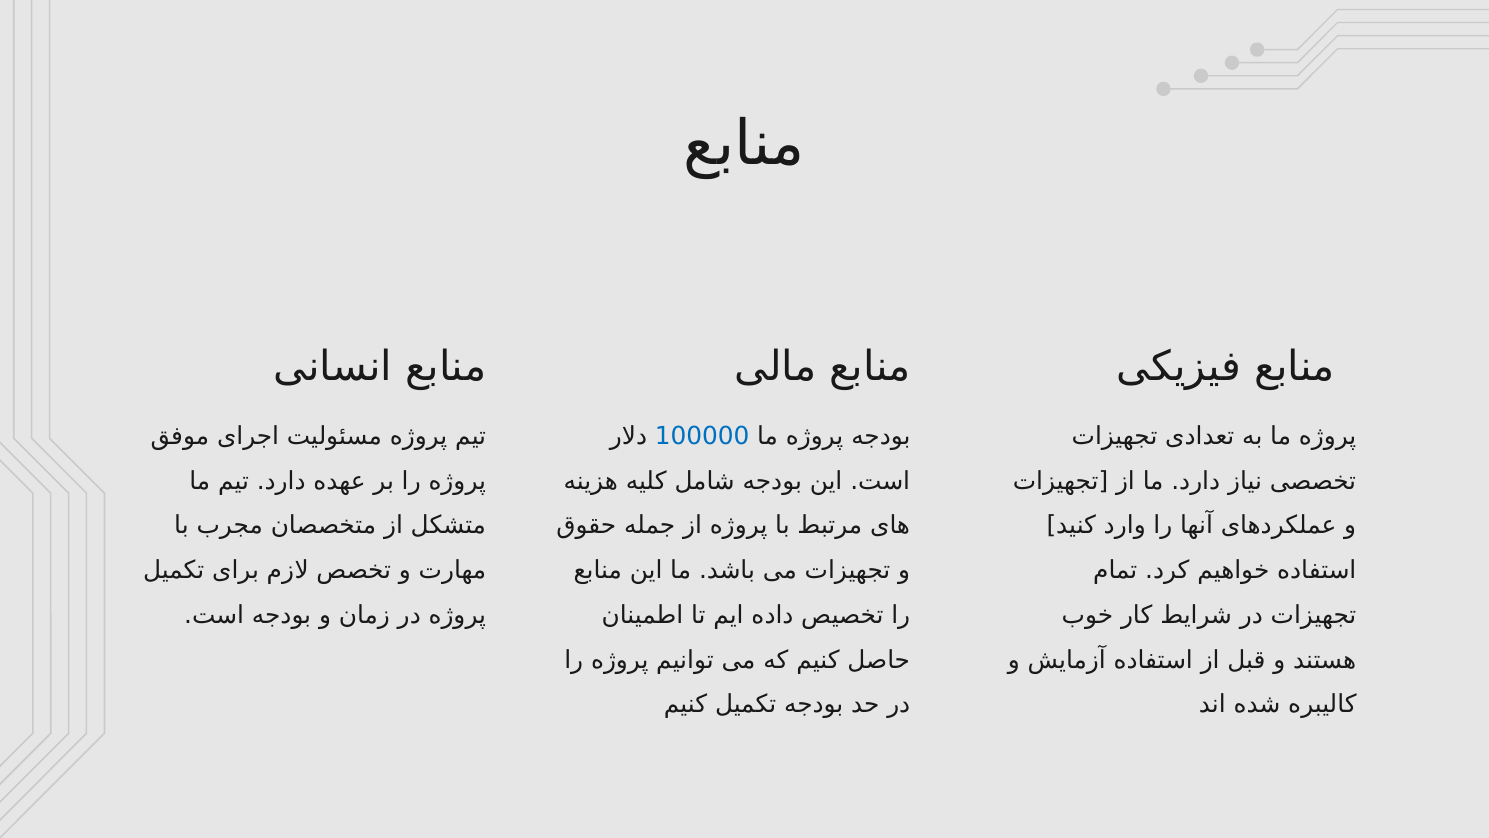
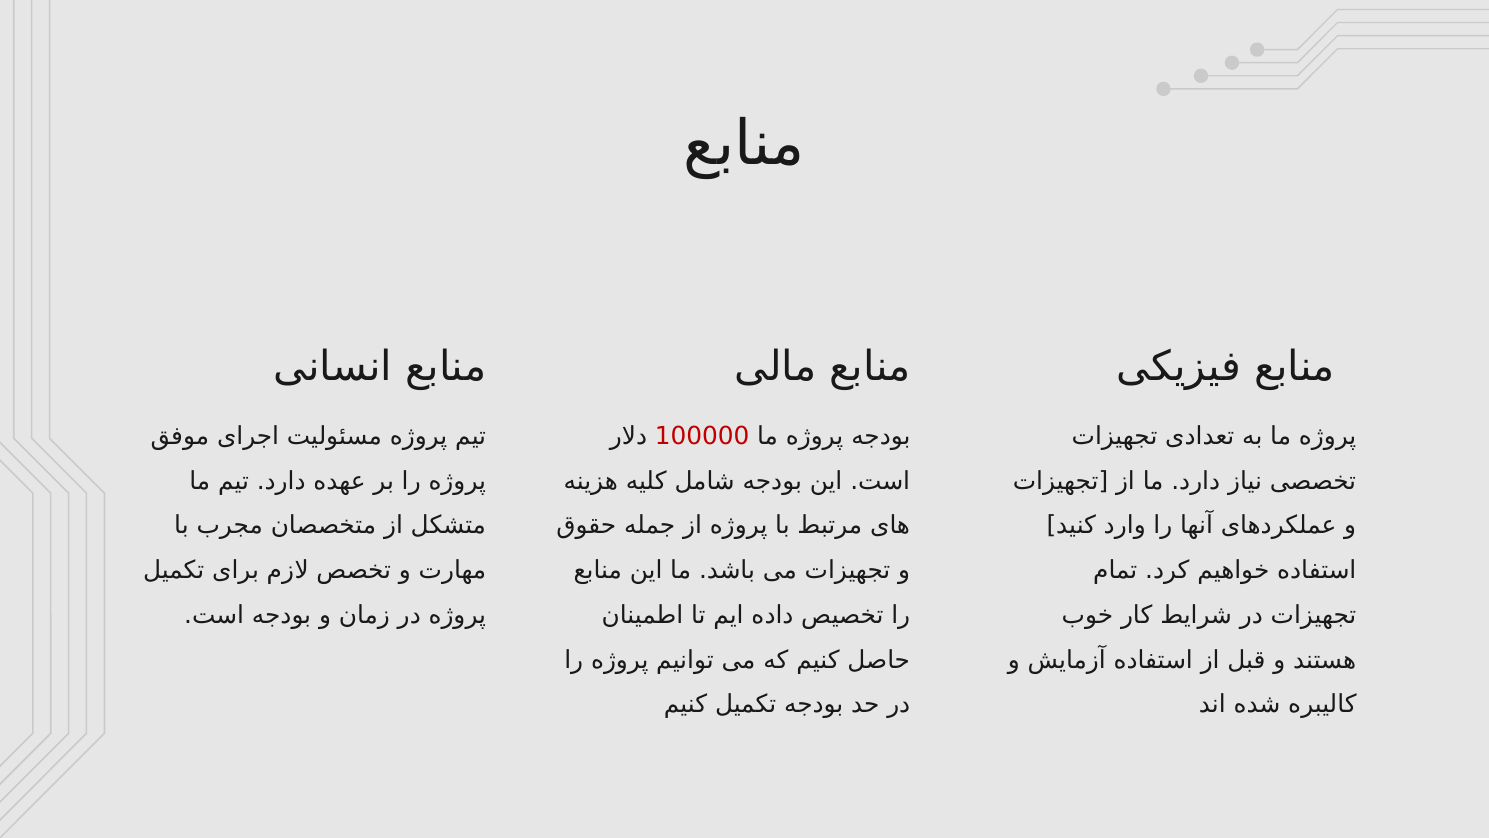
100000 colour: blue -> red (702, 436)
